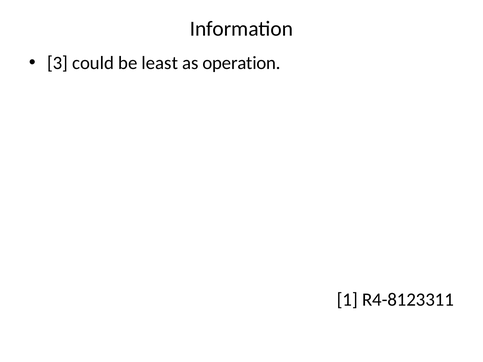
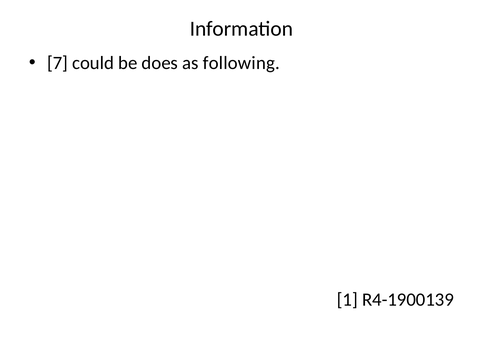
3: 3 -> 7 (58, 63)
least: least -> does (160, 63)
operation: operation -> following (241, 63)
R4-8123311: R4-8123311 -> R4-1900139 (408, 300)
